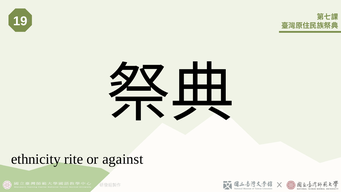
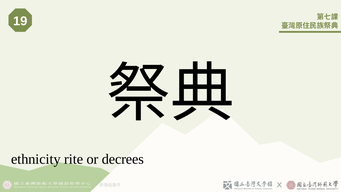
against: against -> decrees (123, 159)
